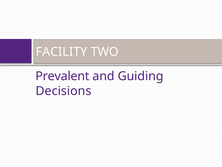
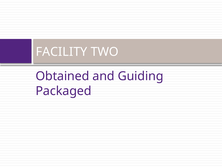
Prevalent: Prevalent -> Obtained (62, 76)
Decisions: Decisions -> Packaged (64, 91)
